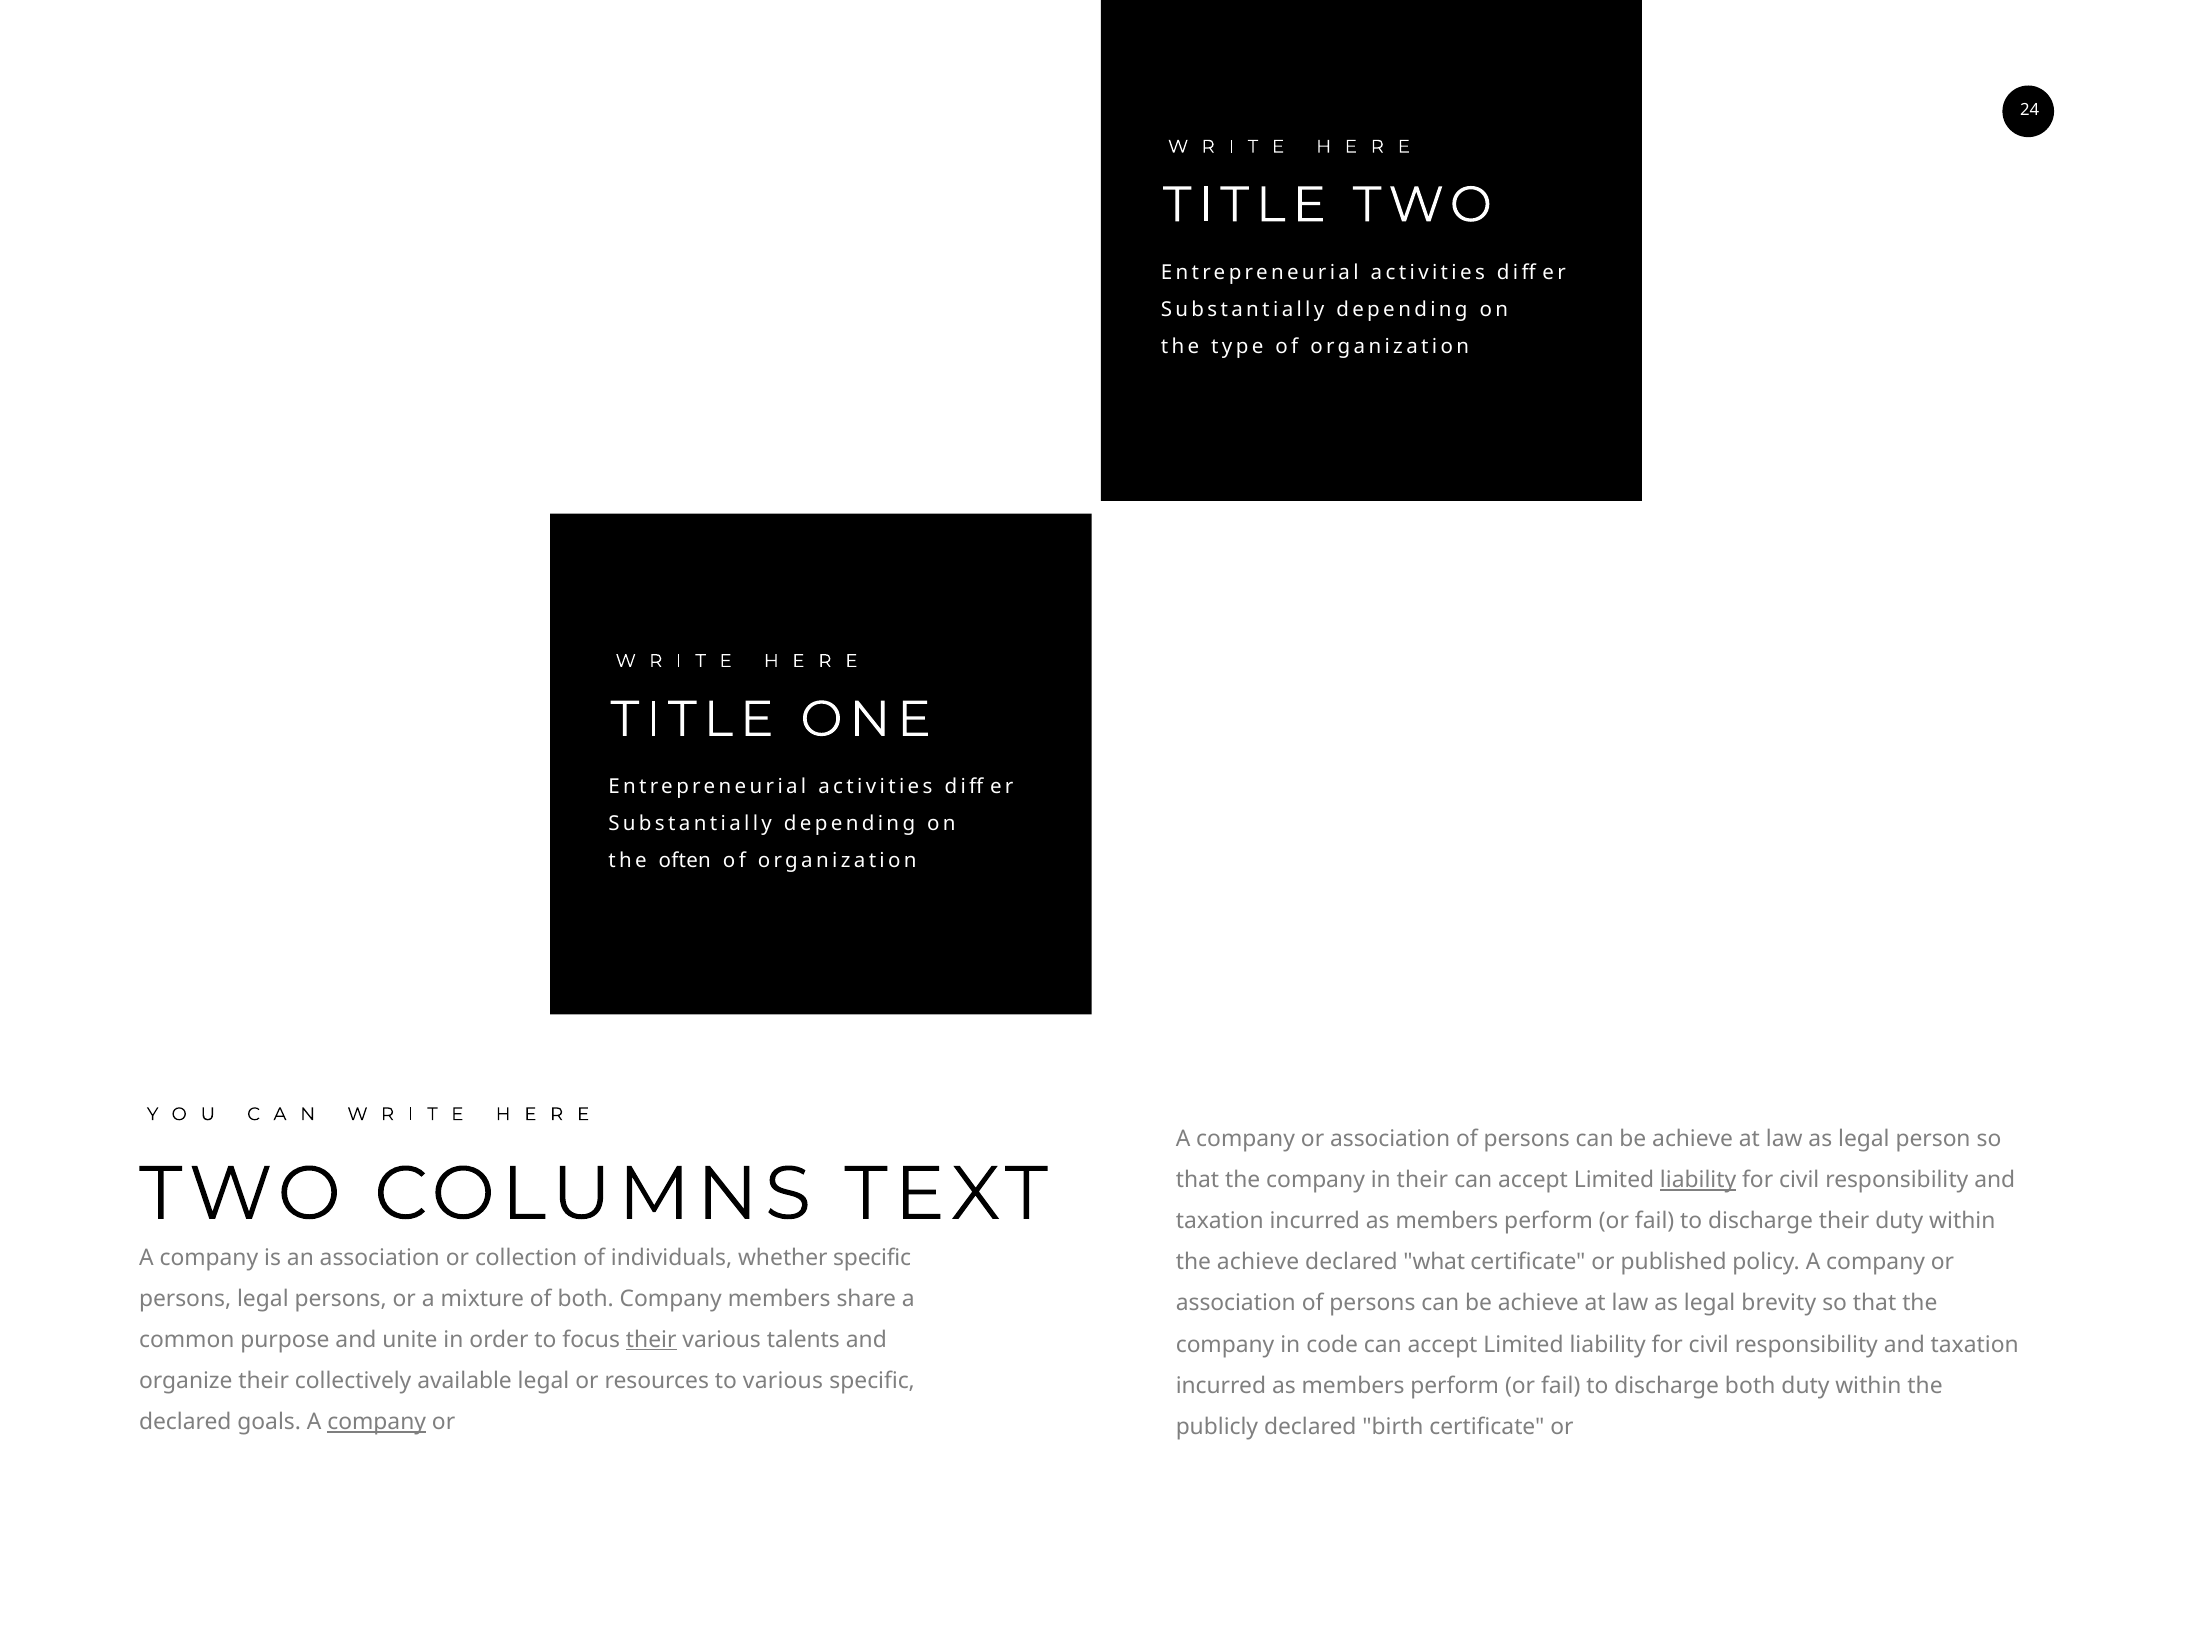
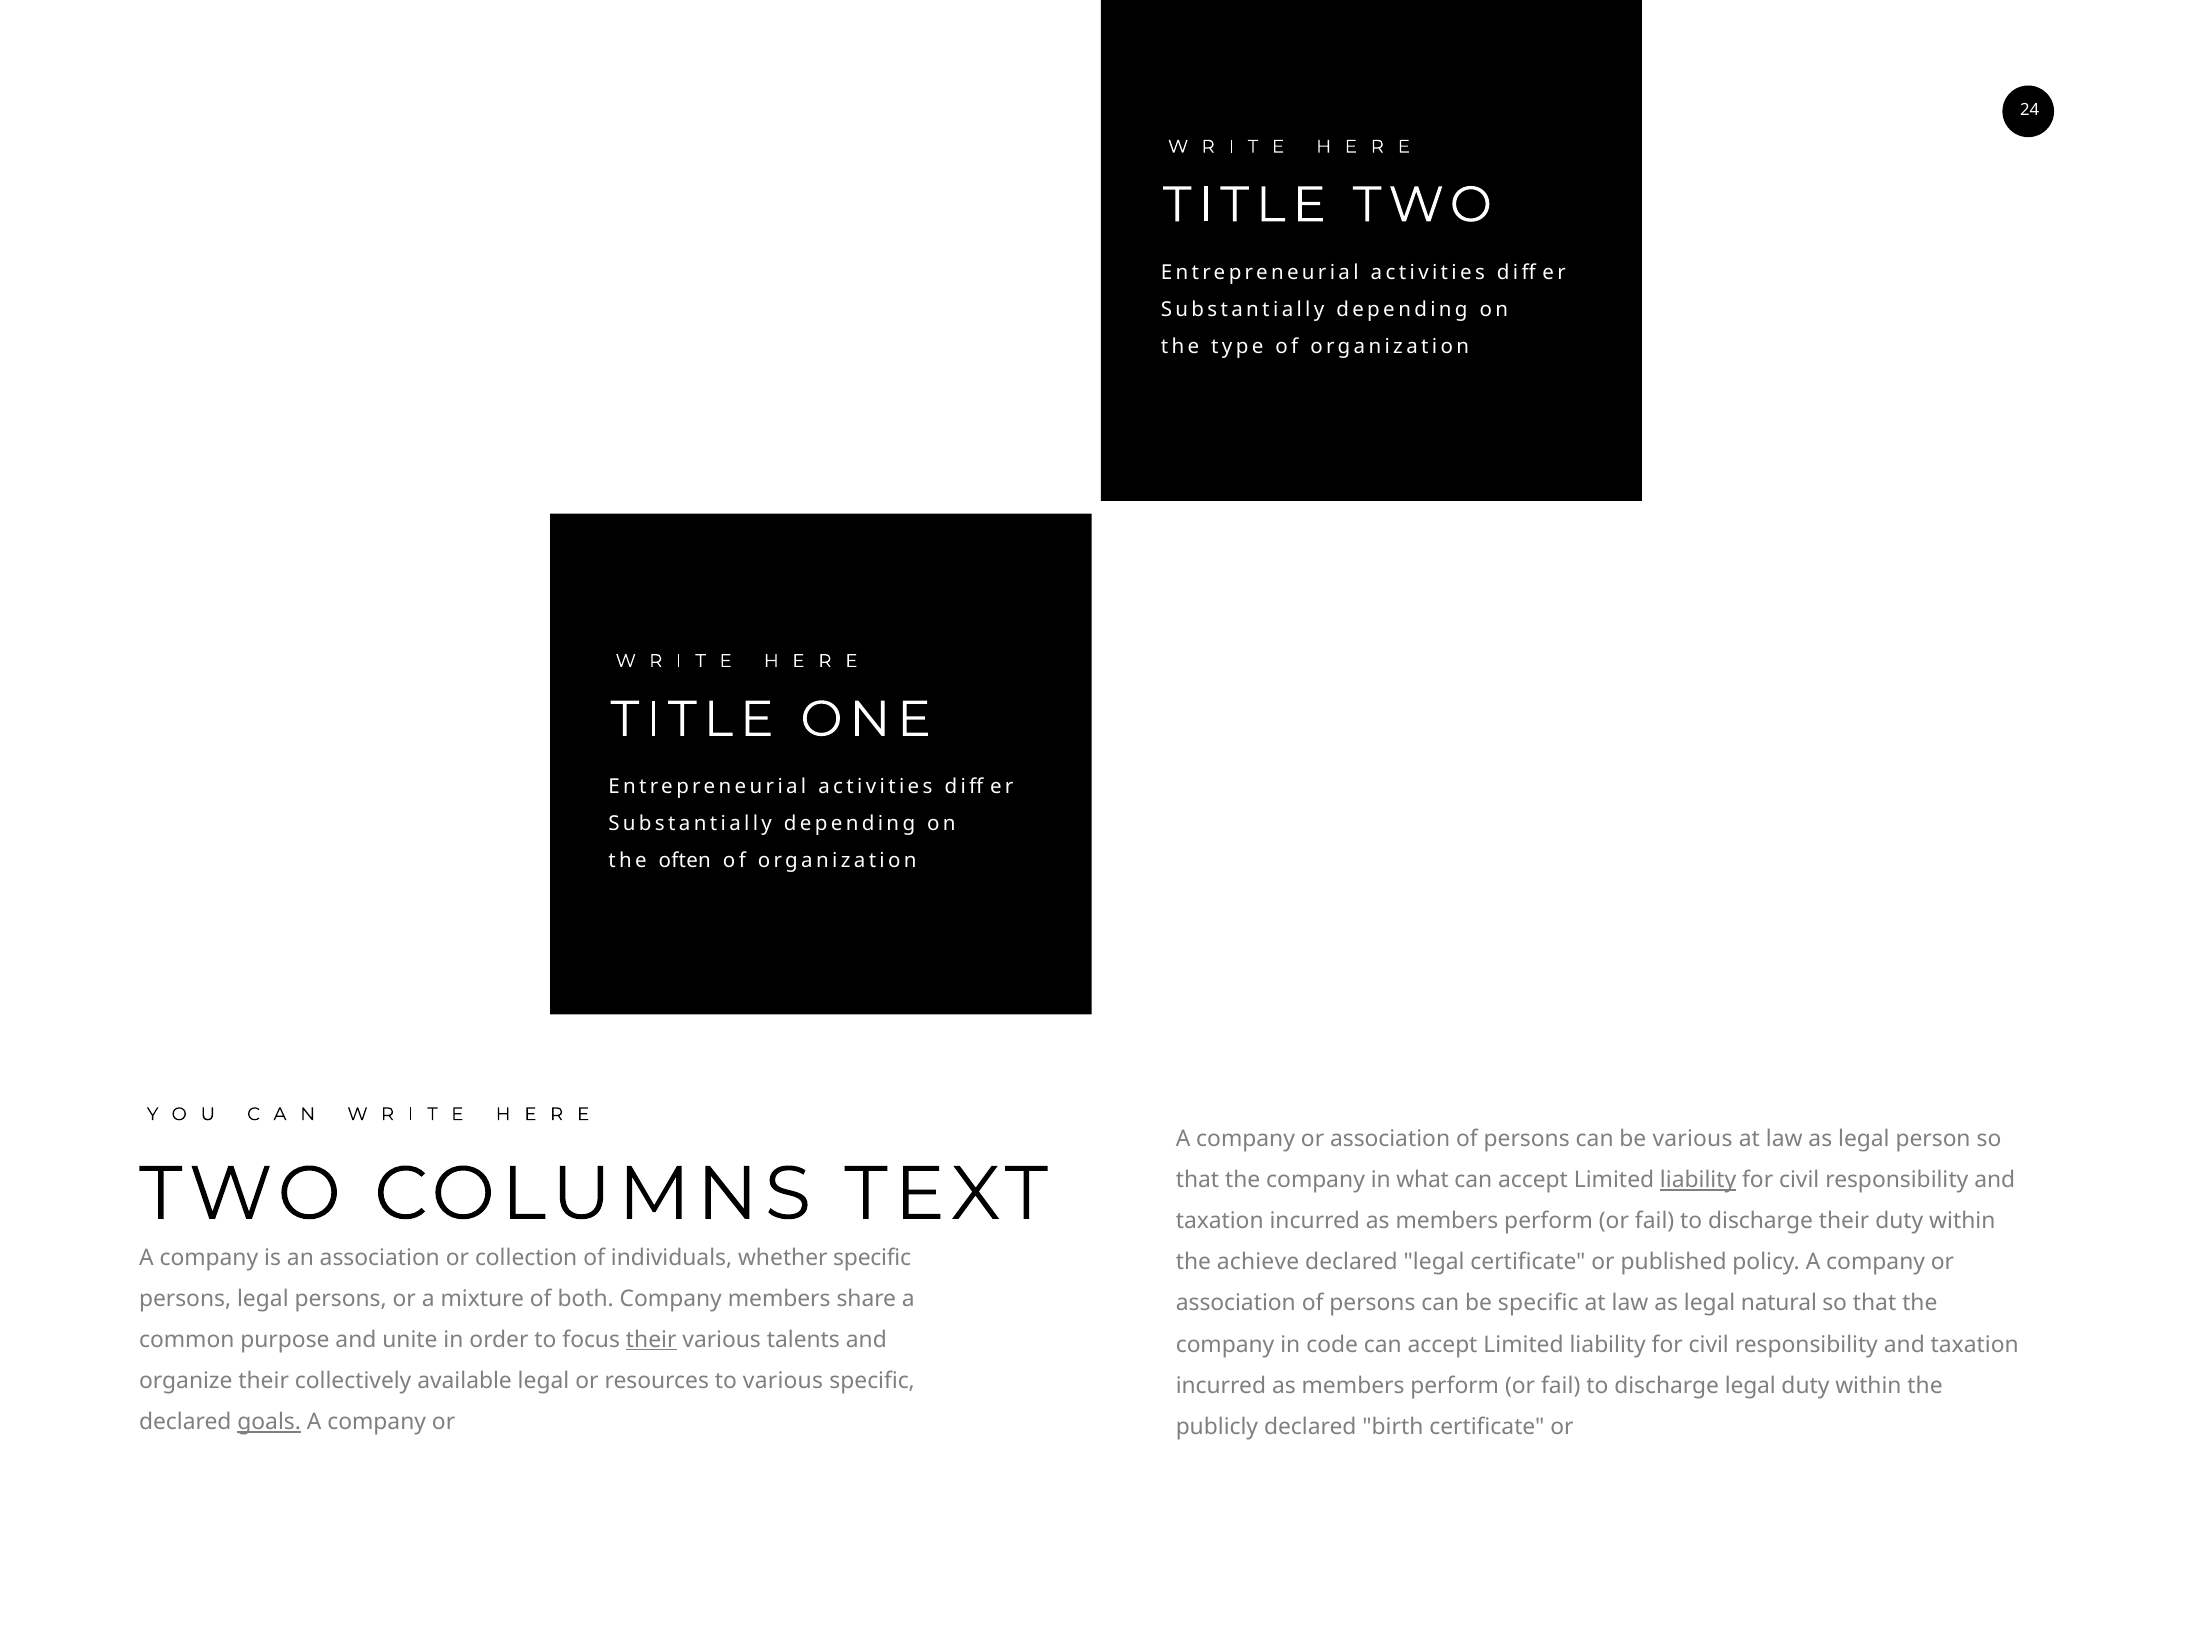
achieve: achieve -> various (1693, 1139)
in their: their -> what (1423, 1180)
declared what: what -> legal (1434, 1262)
achieve: achieve -> specific (1538, 1303)
brevity: brevity -> natural (1779, 1303)
discharge both: both -> legal (1750, 1385)
goals underline: none -> present (269, 1422)
company underline: present -> none (377, 1422)
